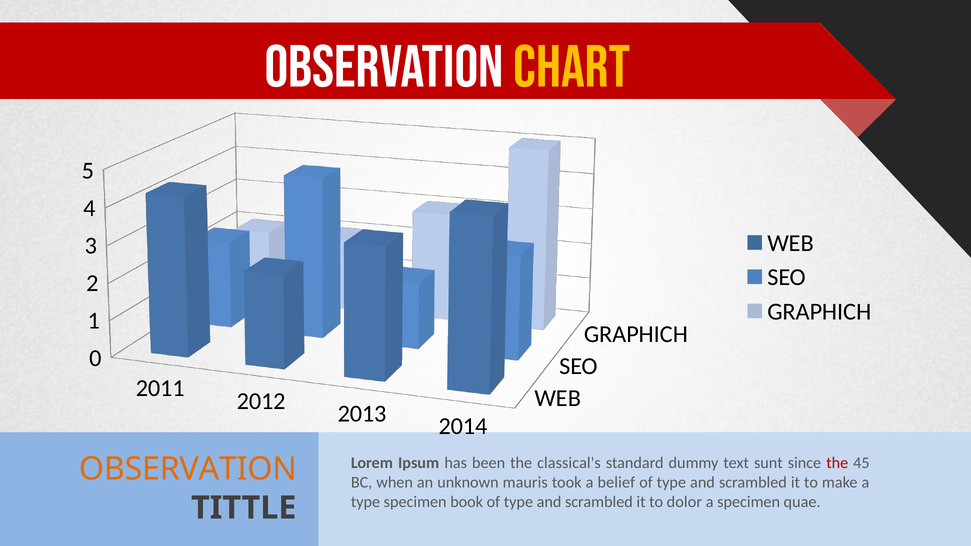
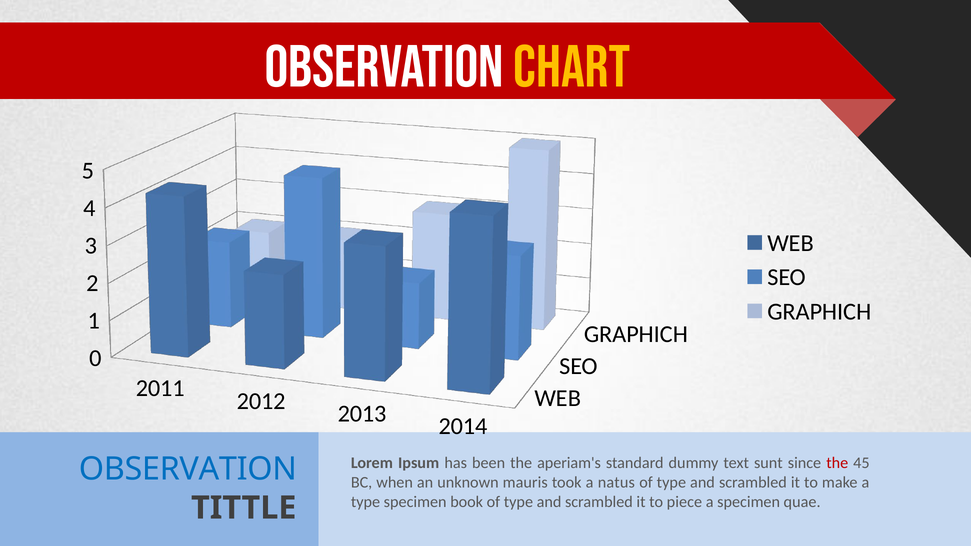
classical's: classical's -> aperiam's (569, 463)
OBSERVATION colour: orange -> blue (188, 469)
belief: belief -> natus (616, 483)
dolor: dolor -> piece (684, 502)
